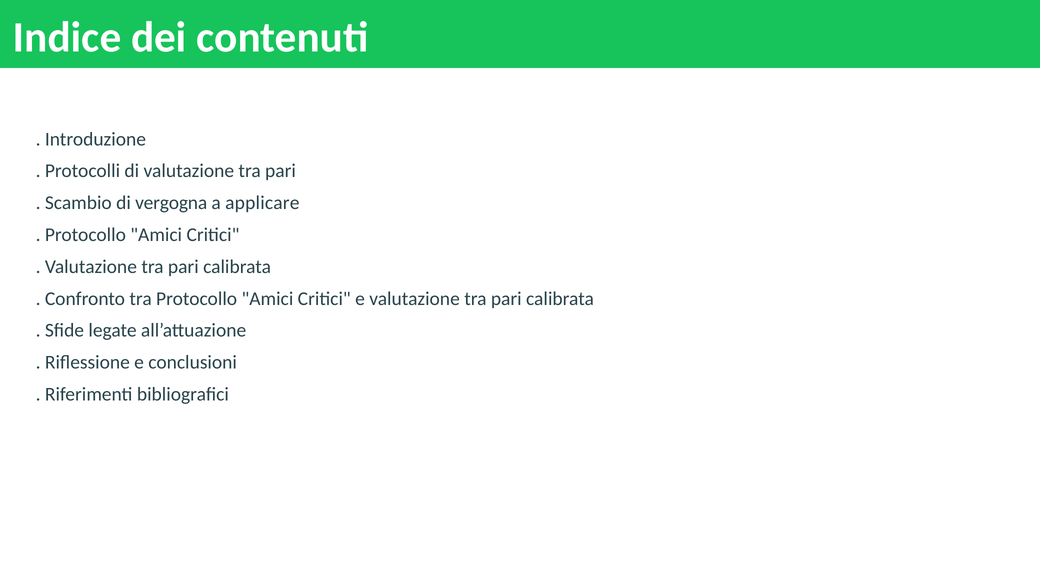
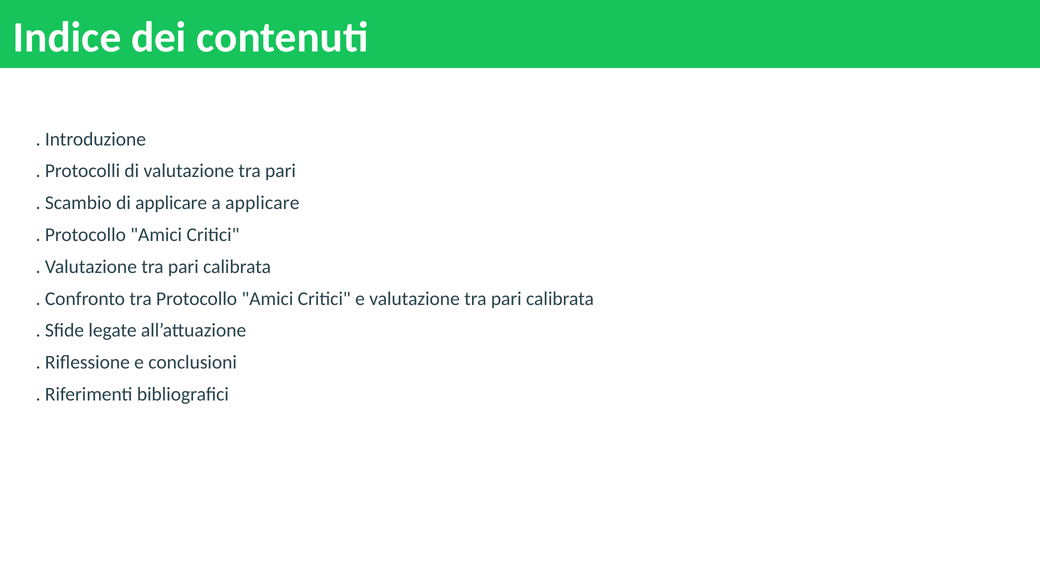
di vergogna: vergogna -> applicare (171, 203)
